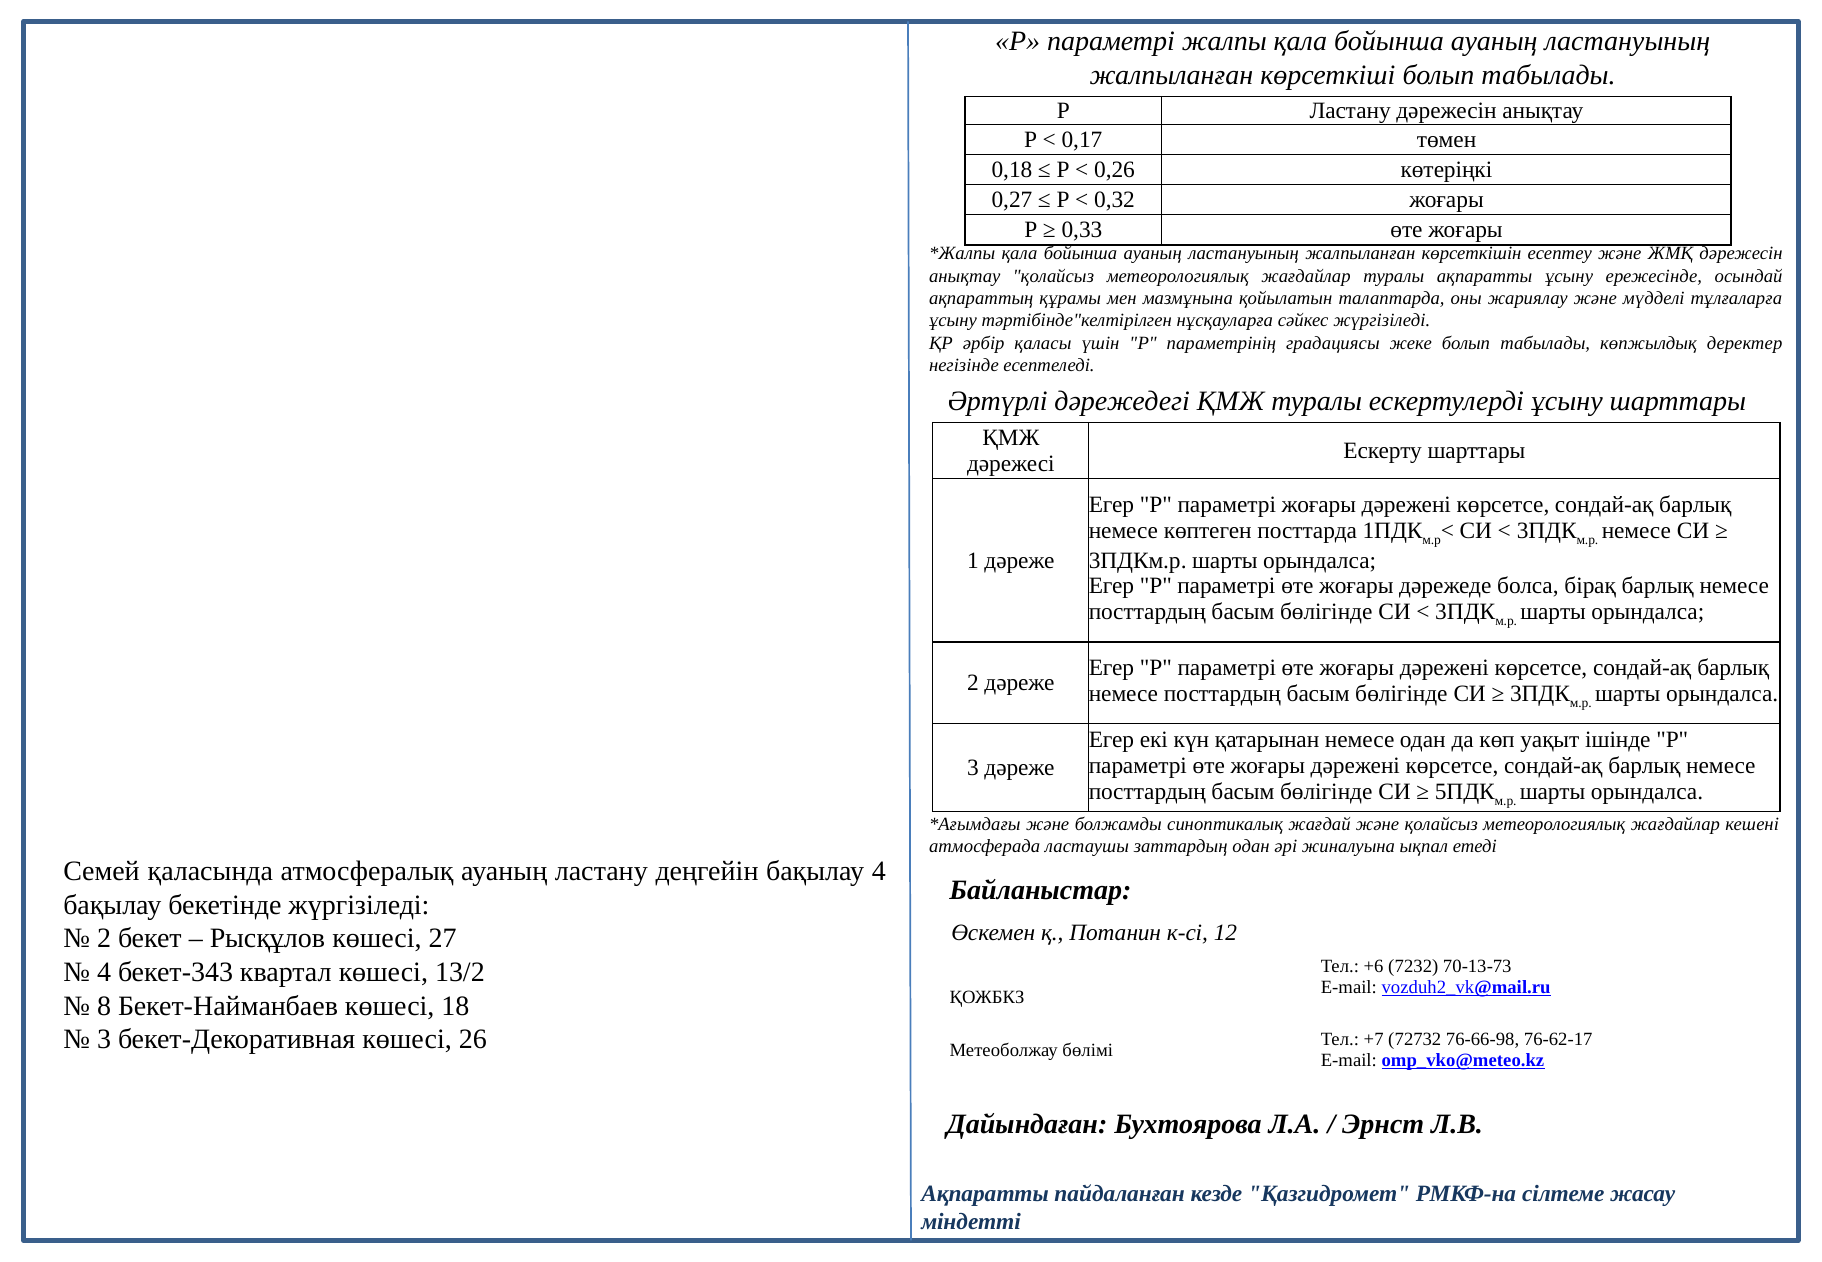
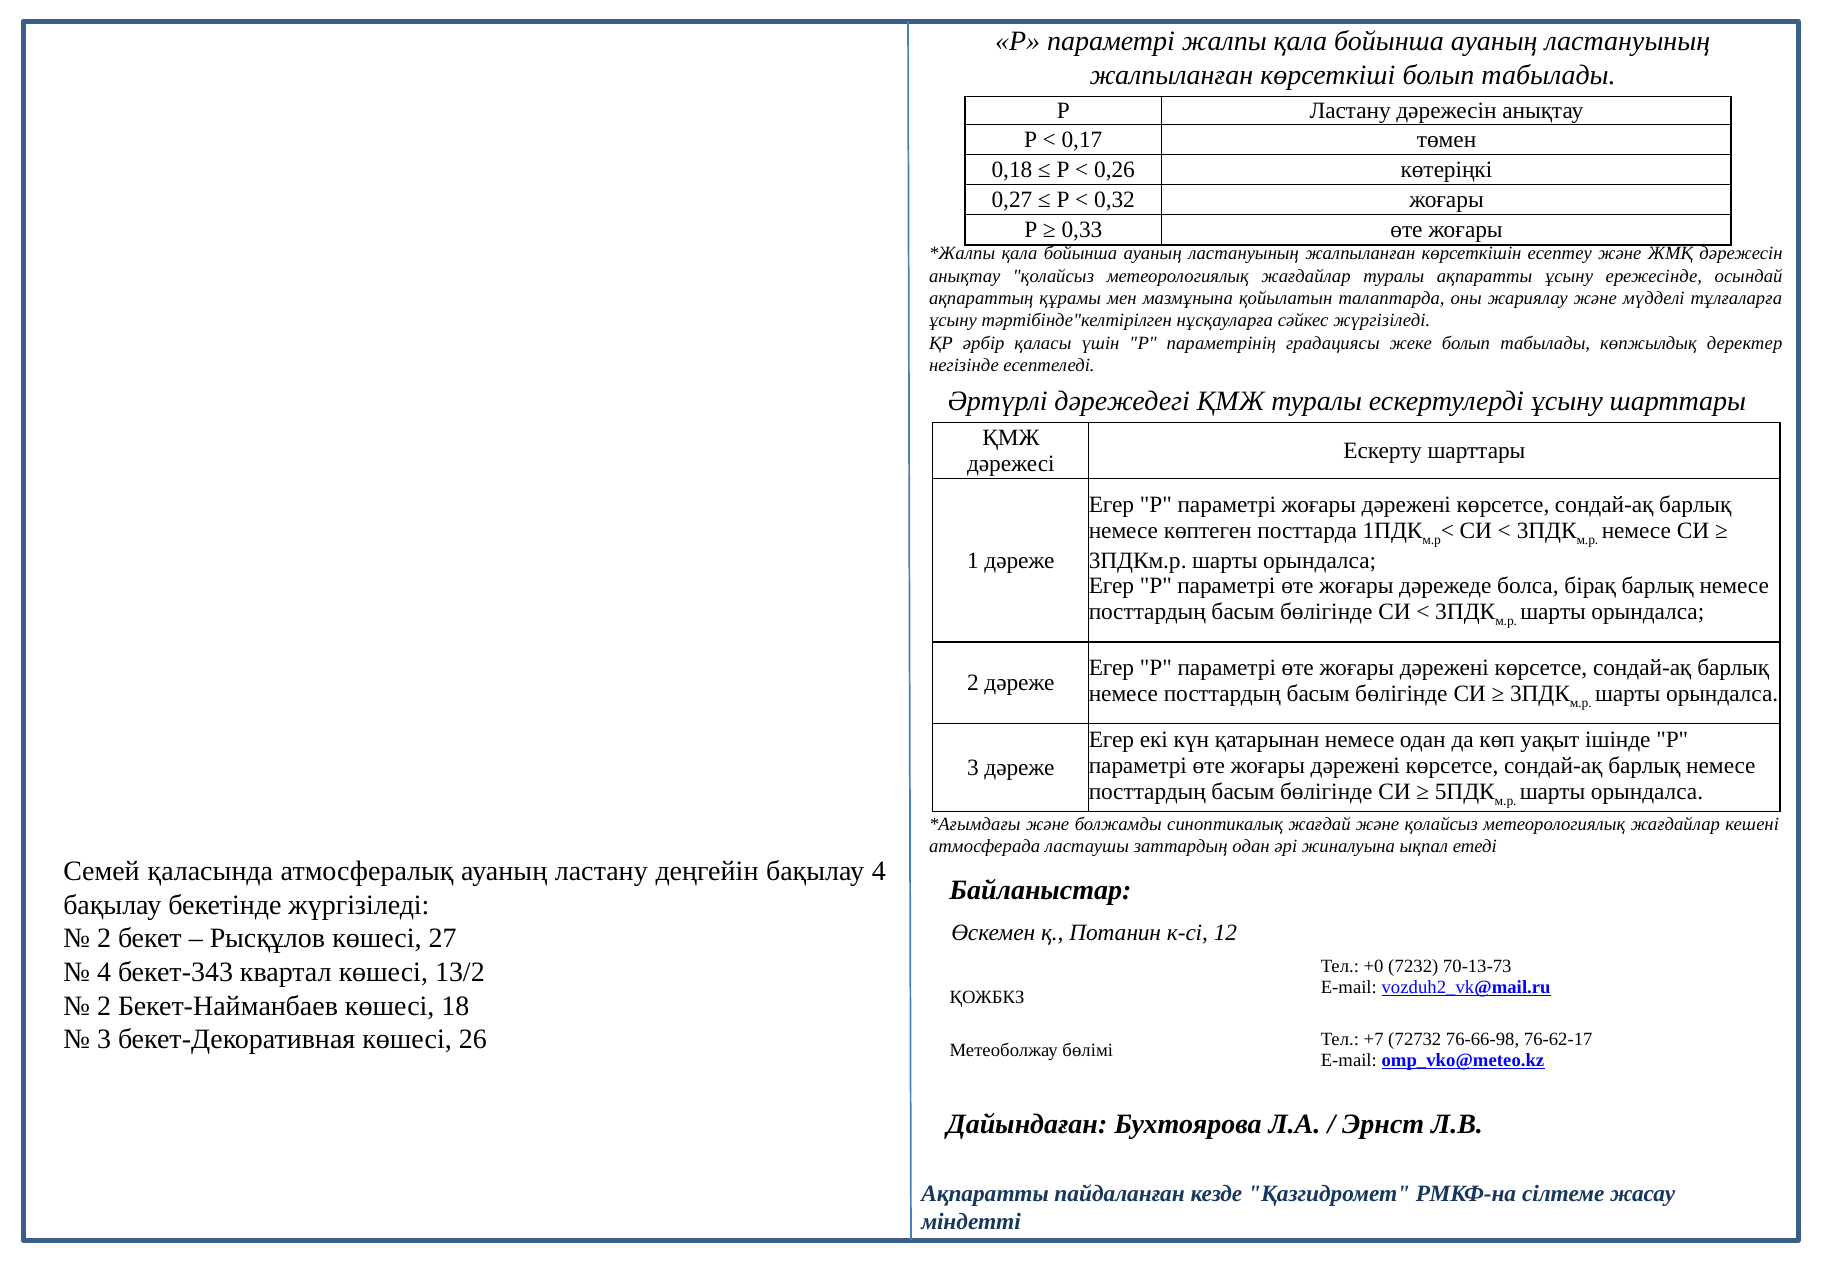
+6: +6 -> +0 (1374, 966)
8: 8 -> 2 (104, 1005)
